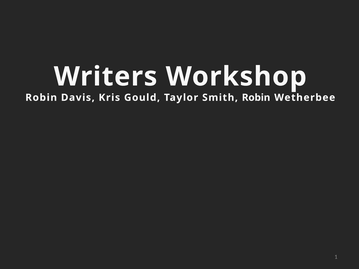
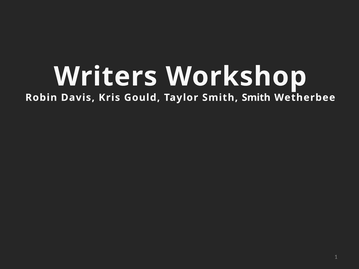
Smith Robin: Robin -> Smith (256, 98)
